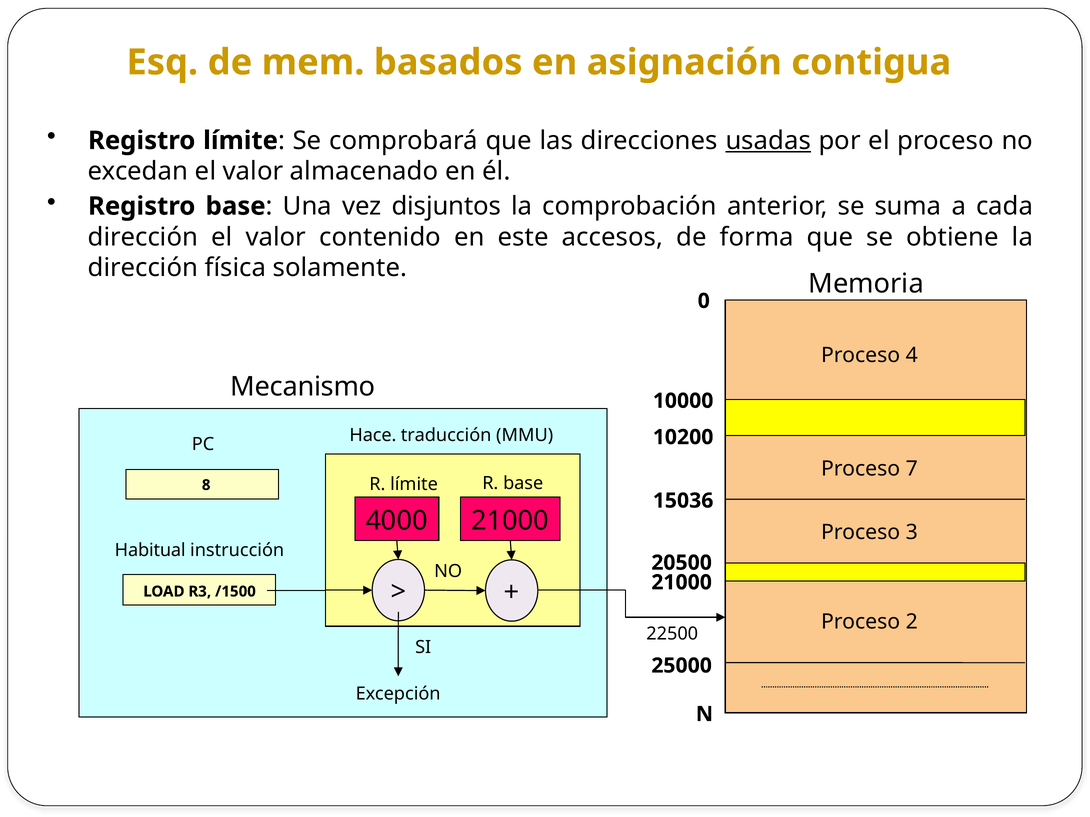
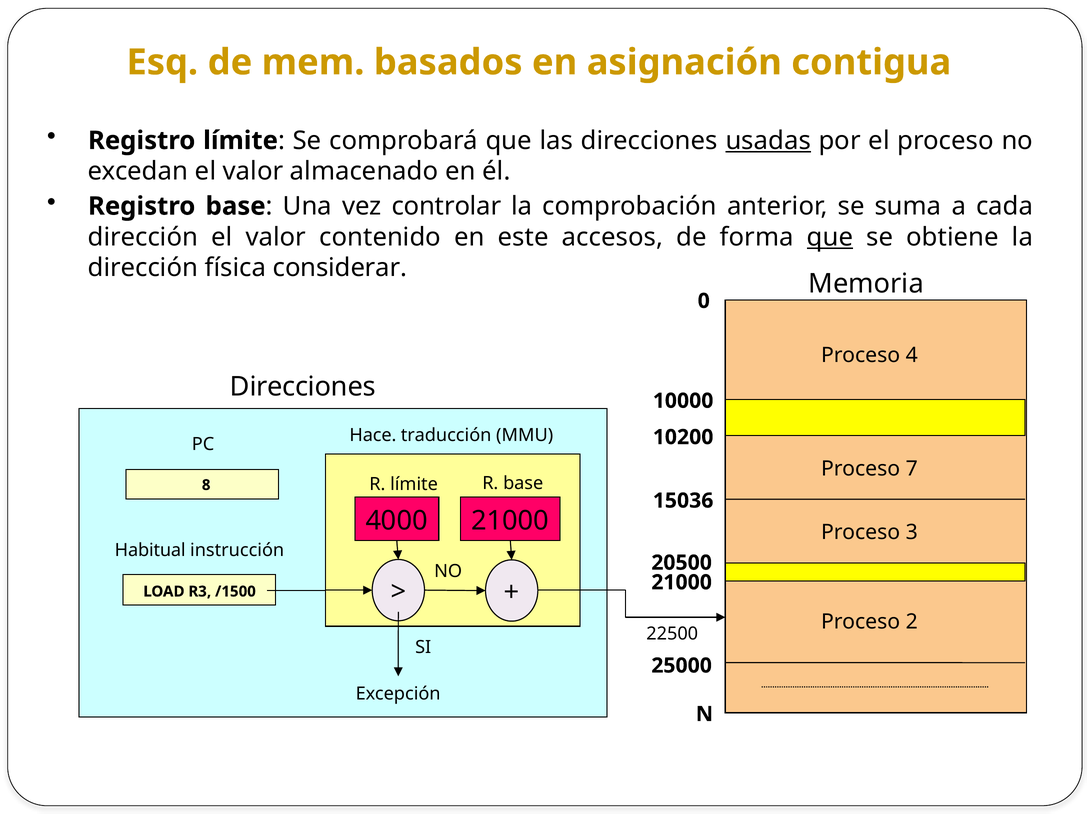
disjuntos: disjuntos -> controlar (446, 206)
que underline: none -> present (830, 237)
solamente: solamente -> considerar (340, 268)
Mecanismo: Mecanismo -> Direcciones (303, 387)
